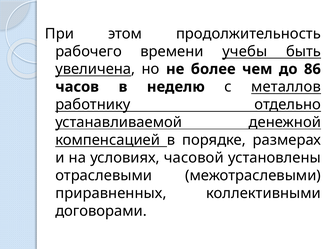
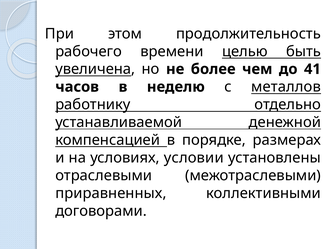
учебы: учебы -> целью (245, 51)
86: 86 -> 41 (312, 69)
часовой: часовой -> условии (194, 158)
